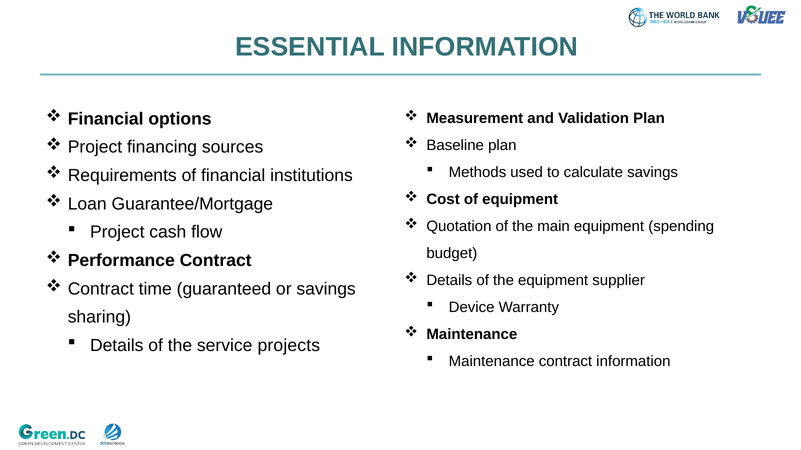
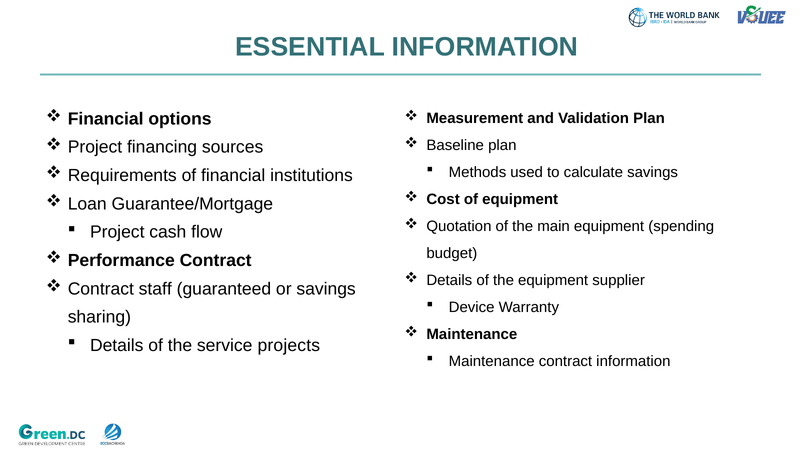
time: time -> staff (155, 289)
